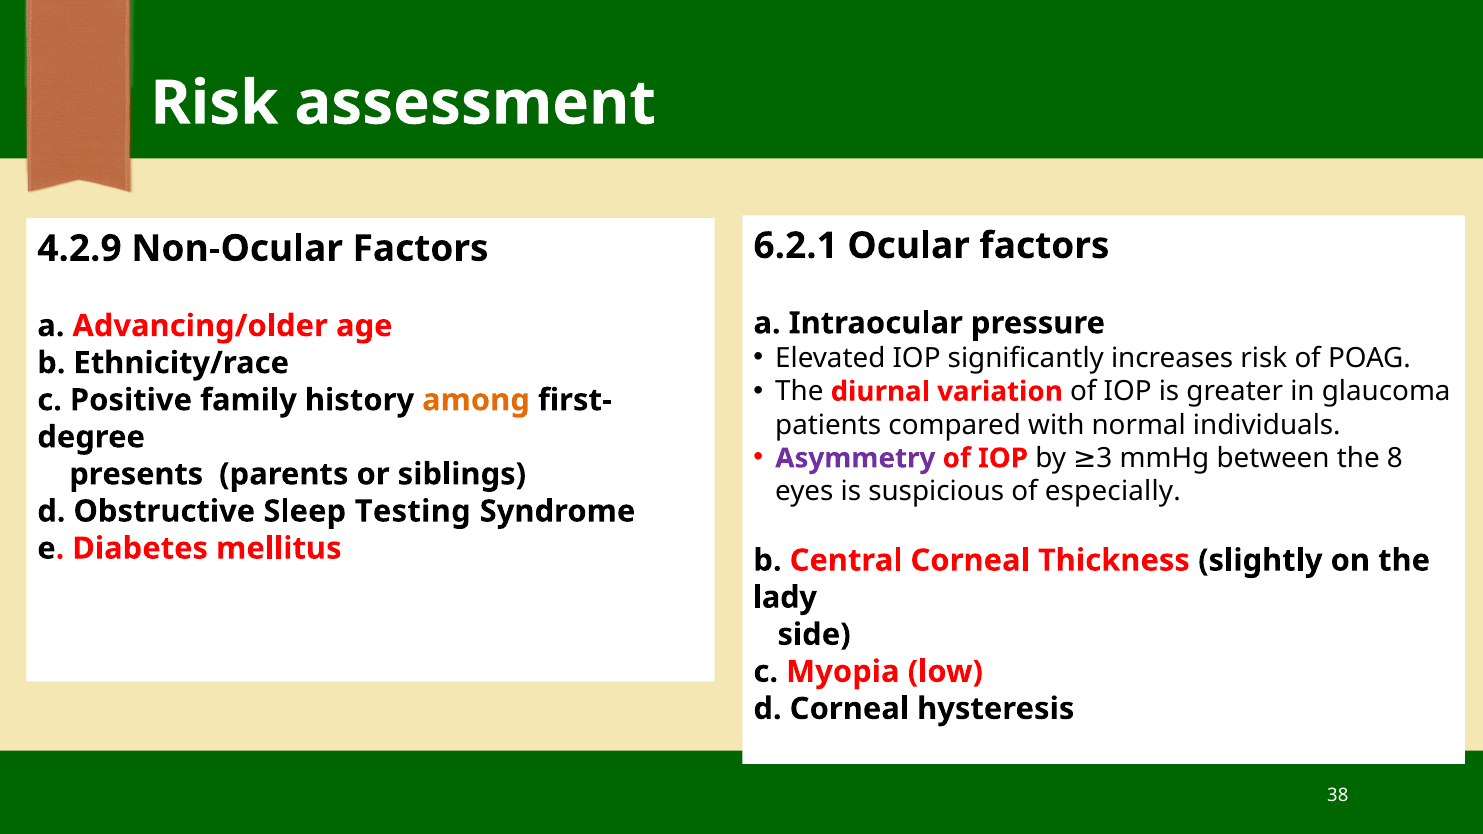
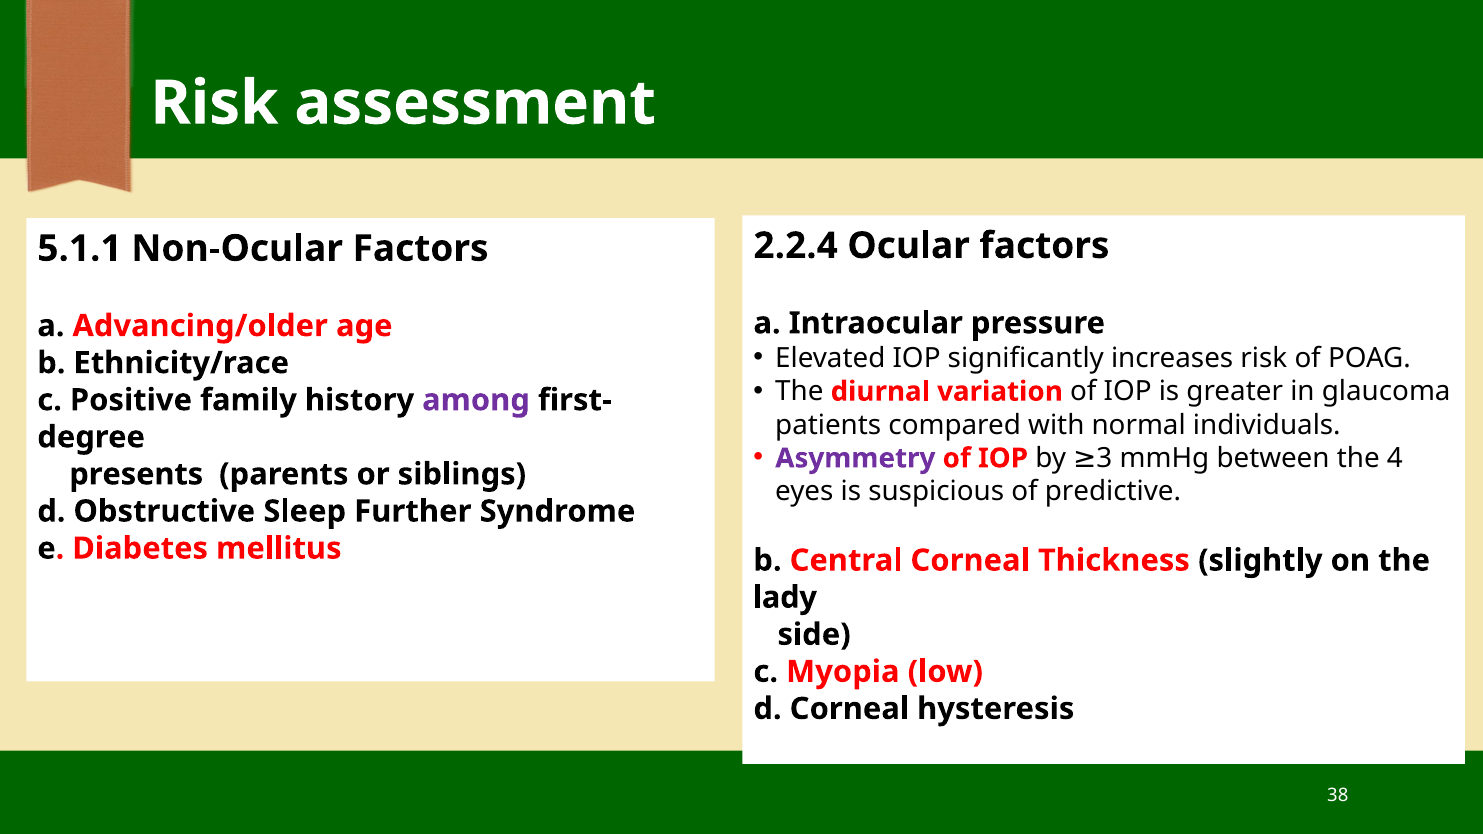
6.2.1: 6.2.1 -> 2.2.4 (796, 246)
4.2.9: 4.2.9 -> 5.1.1 (79, 249)
among colour: orange -> purple (476, 400)
8: 8 -> 4 (1395, 458)
especially: especially -> predictive (1113, 492)
Testing: Testing -> Further (413, 511)
